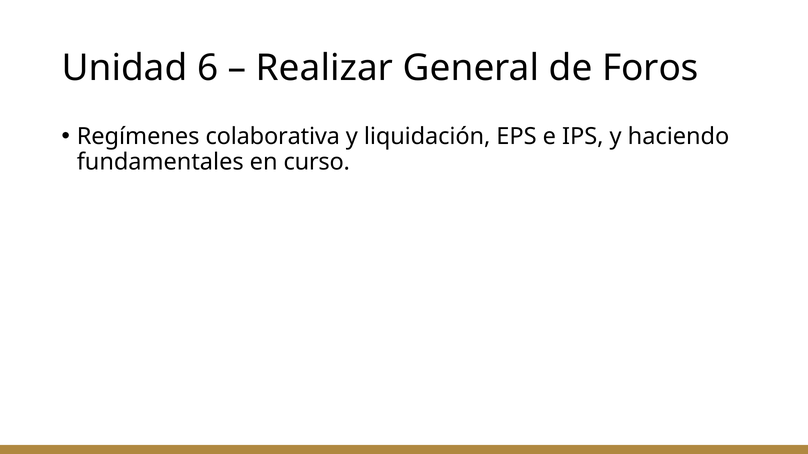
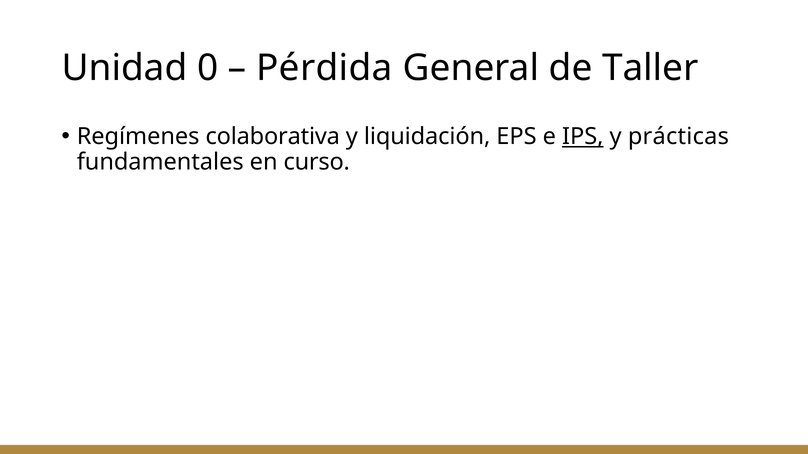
6: 6 -> 0 (208, 68)
Realizar: Realizar -> Pérdida (324, 68)
Foros: Foros -> Taller (650, 68)
IPS underline: none -> present (583, 137)
haciendo: haciendo -> prácticas (678, 137)
